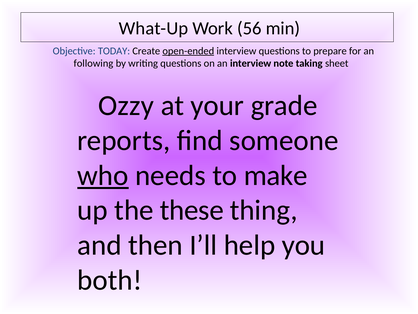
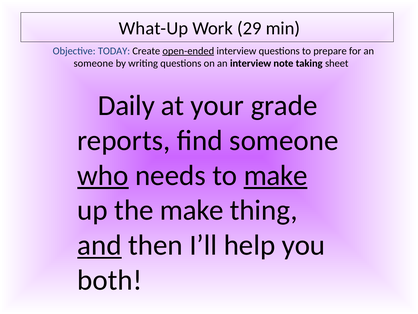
56: 56 -> 29 (249, 28)
following: following -> someone (93, 63)
Ozzy: Ozzy -> Daily (126, 106)
make underline: none -> present (276, 175)
the these: these -> make (192, 210)
and underline: none -> present (99, 245)
